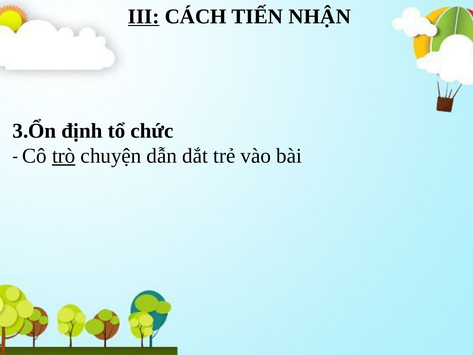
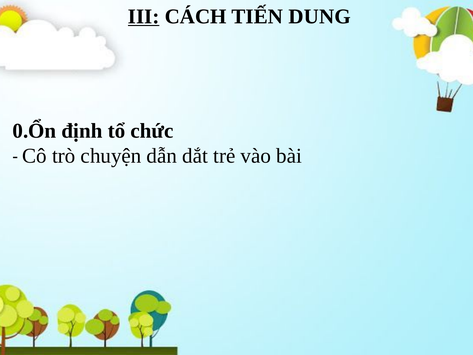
NHẬN: NHẬN -> DUNG (320, 16)
3.Ổn: 3.Ổn -> 0.Ổn (34, 131)
trò underline: present -> none (64, 156)
